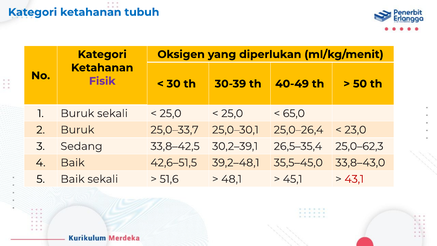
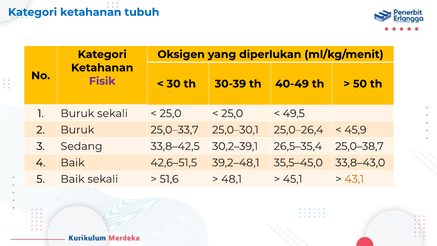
65,0: 65,0 -> 49,5 (294, 113)
23,0: 23,0 -> 45,9 (355, 130)
25,0–62,3: 25,0–62,3 -> 25,0–38,7 (359, 146)
43,1 colour: red -> orange (354, 179)
